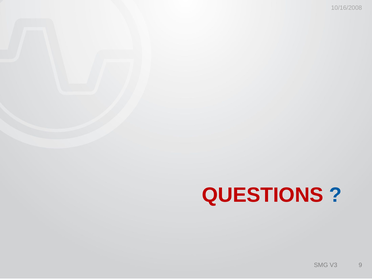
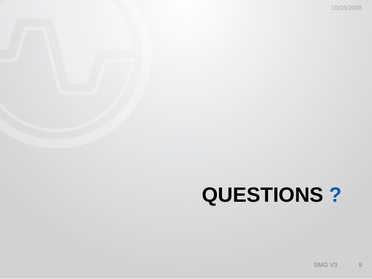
QUESTIONS colour: red -> black (263, 195)
